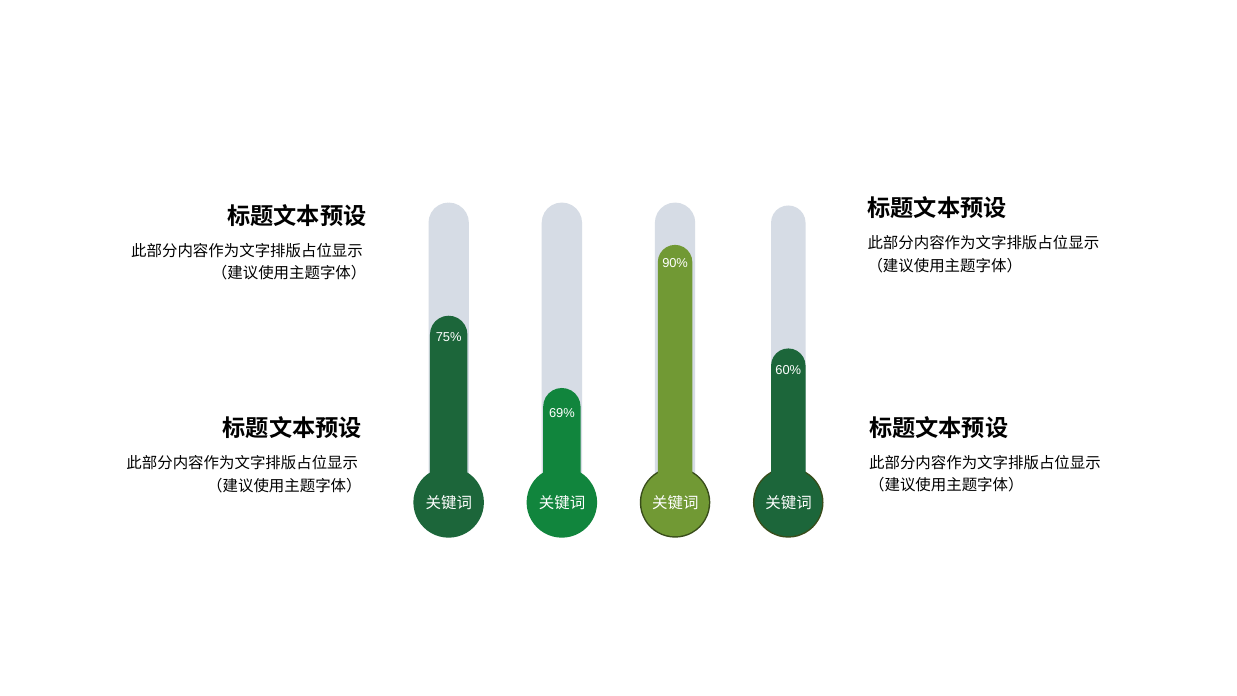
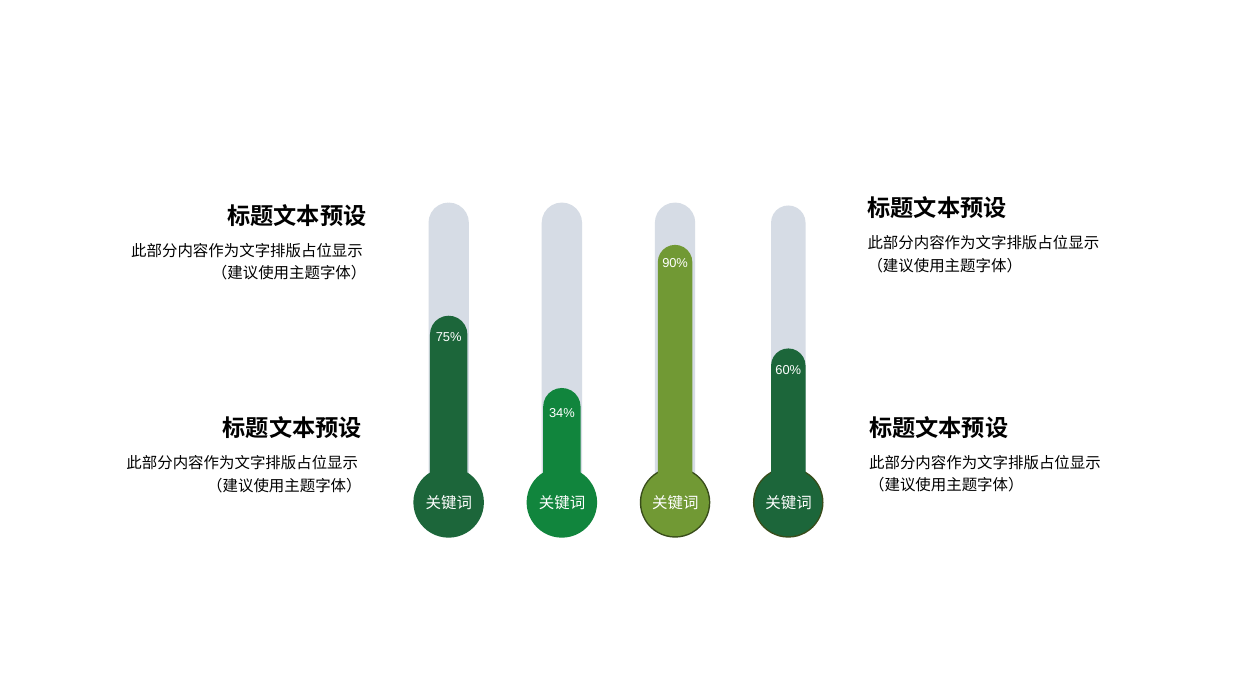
69%: 69% -> 34% (562, 413)
